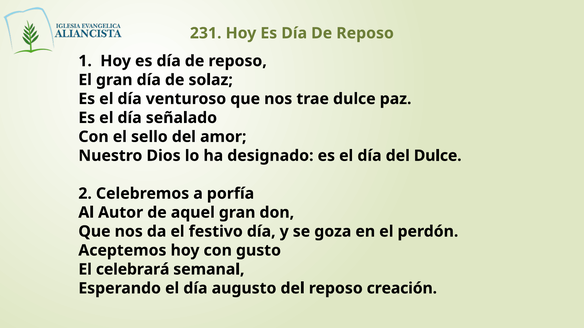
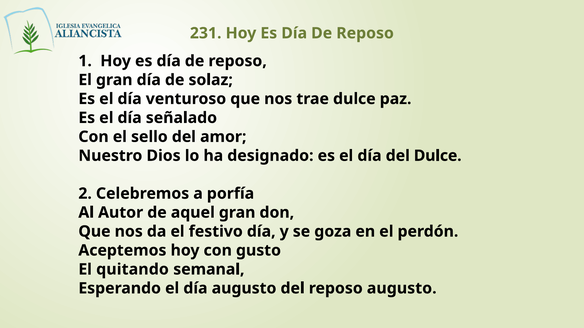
celebrará: celebrará -> quitando (132, 270)
reposo creación: creación -> augusto (402, 289)
